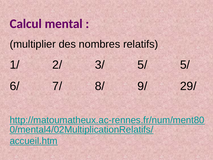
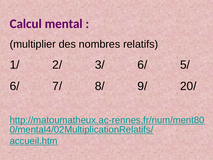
3/ 5/: 5/ -> 6/ (142, 65)
29/: 29/ -> 20/ (188, 86)
